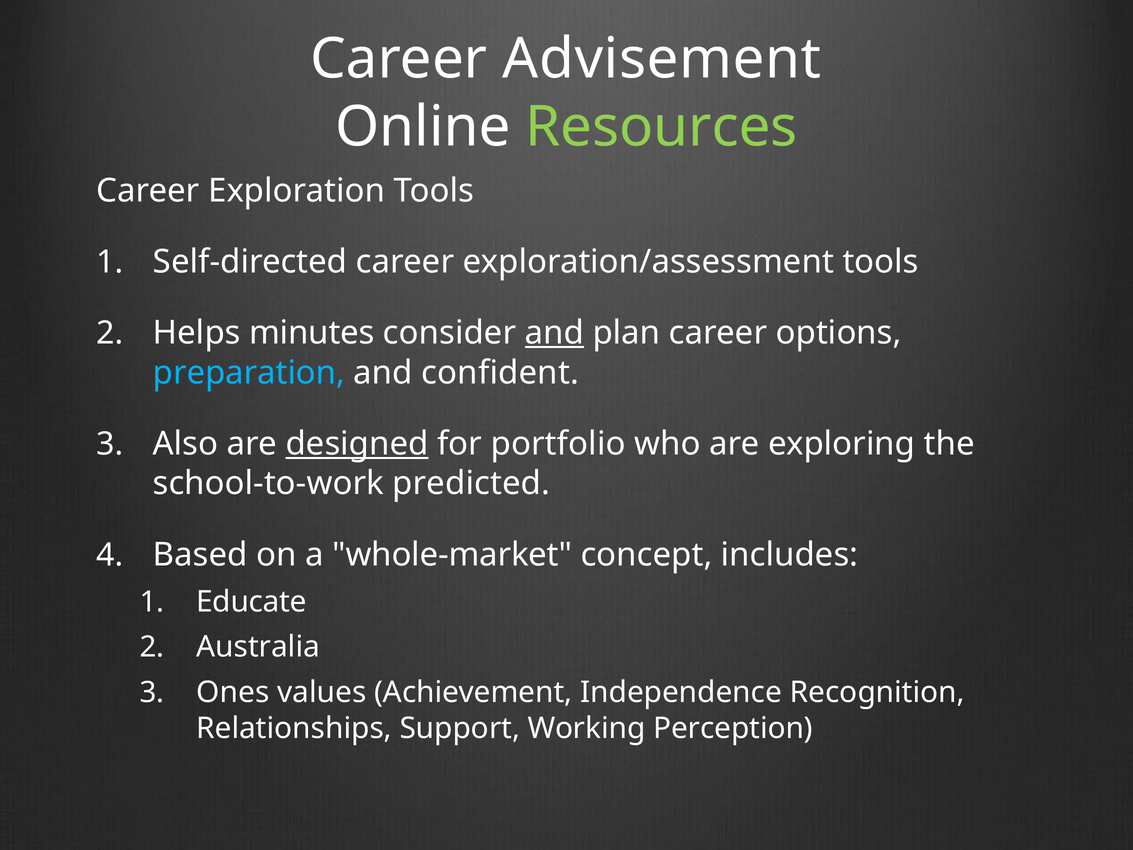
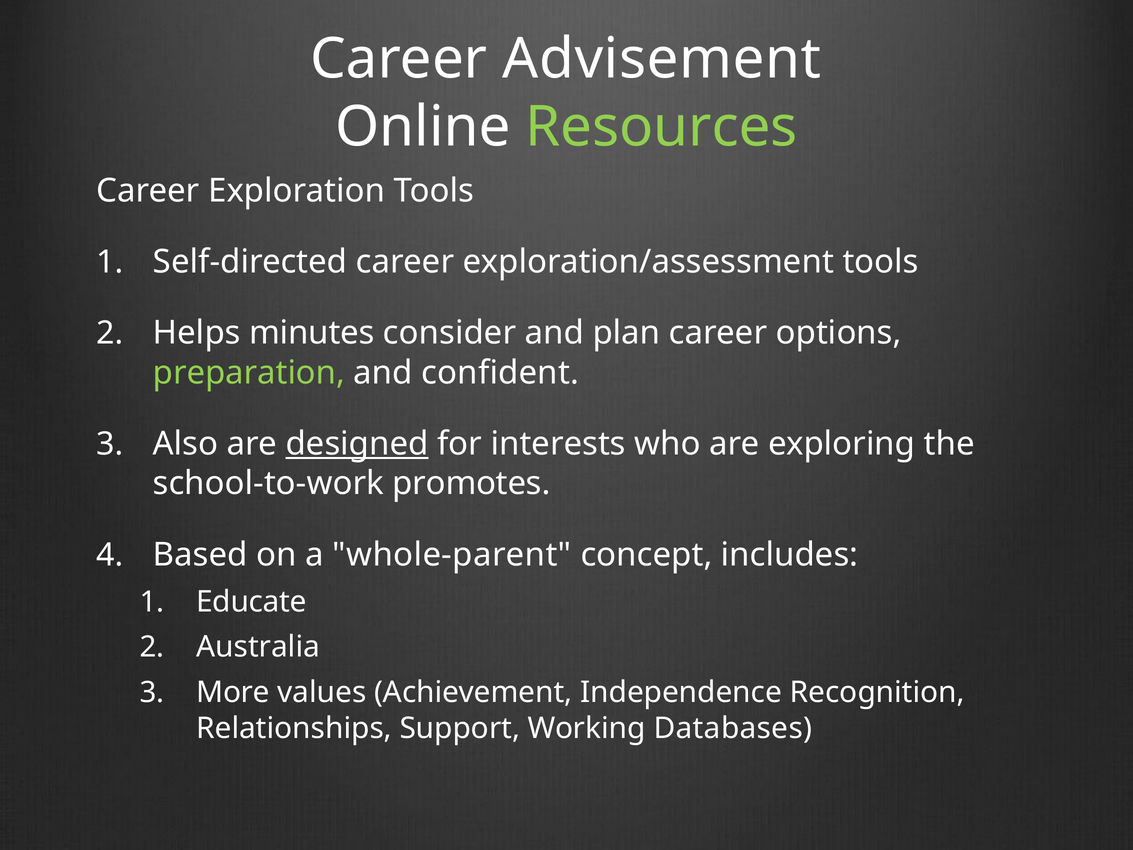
and underline: present -> none (554, 333)
preparation colour: light blue -> light green (249, 373)
portfolio: portfolio -> interests (558, 444)
predicted: predicted -> promotes (471, 483)
whole-market: whole-market -> whole-parent (452, 554)
Ones: Ones -> More (233, 692)
Perception: Perception -> Databases (733, 728)
